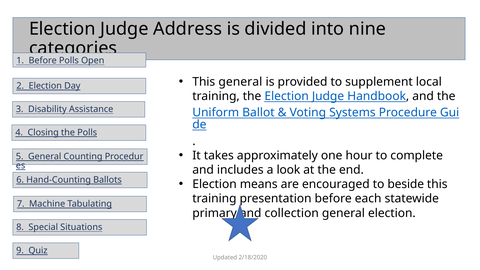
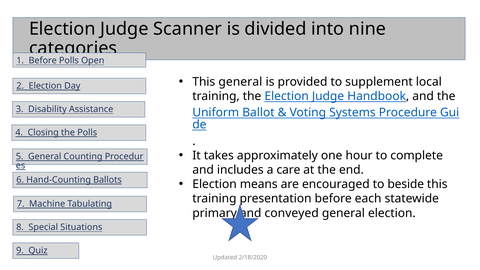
Address: Address -> Scanner (188, 29)
look: look -> care (288, 170)
collection: collection -> conveyed (292, 213)
